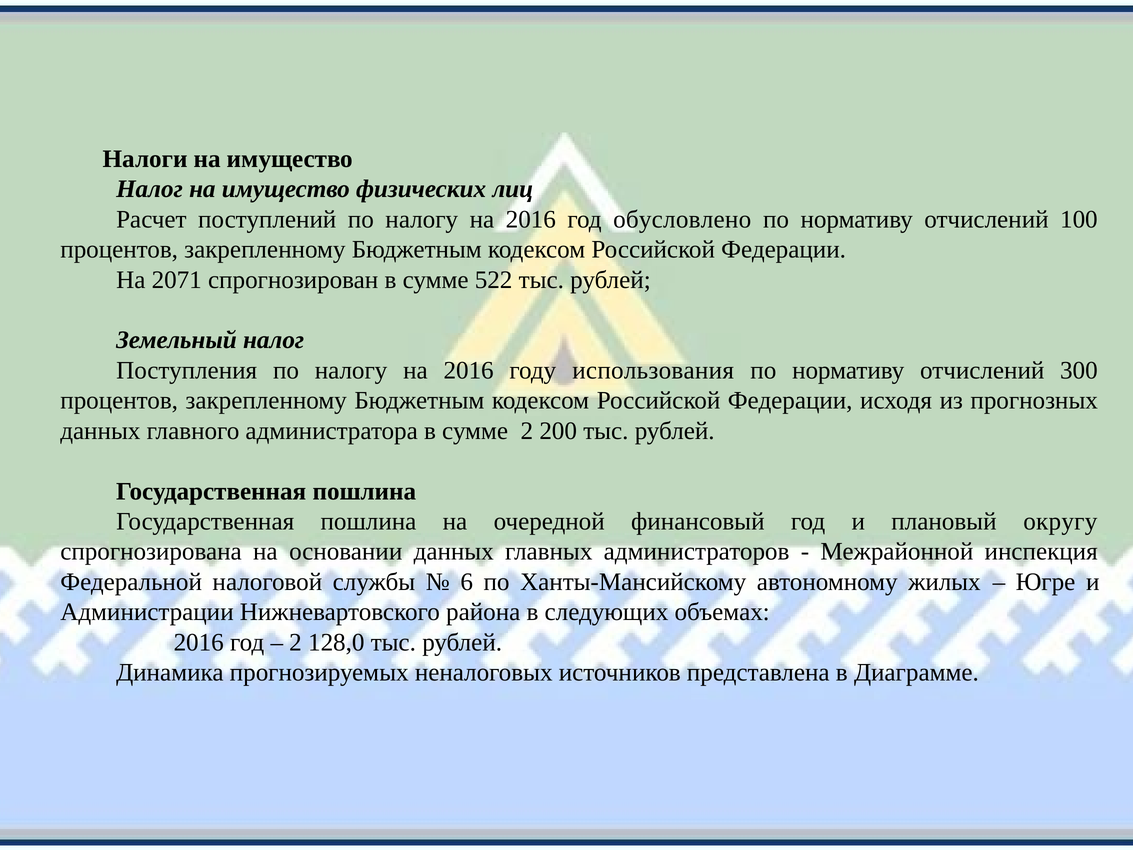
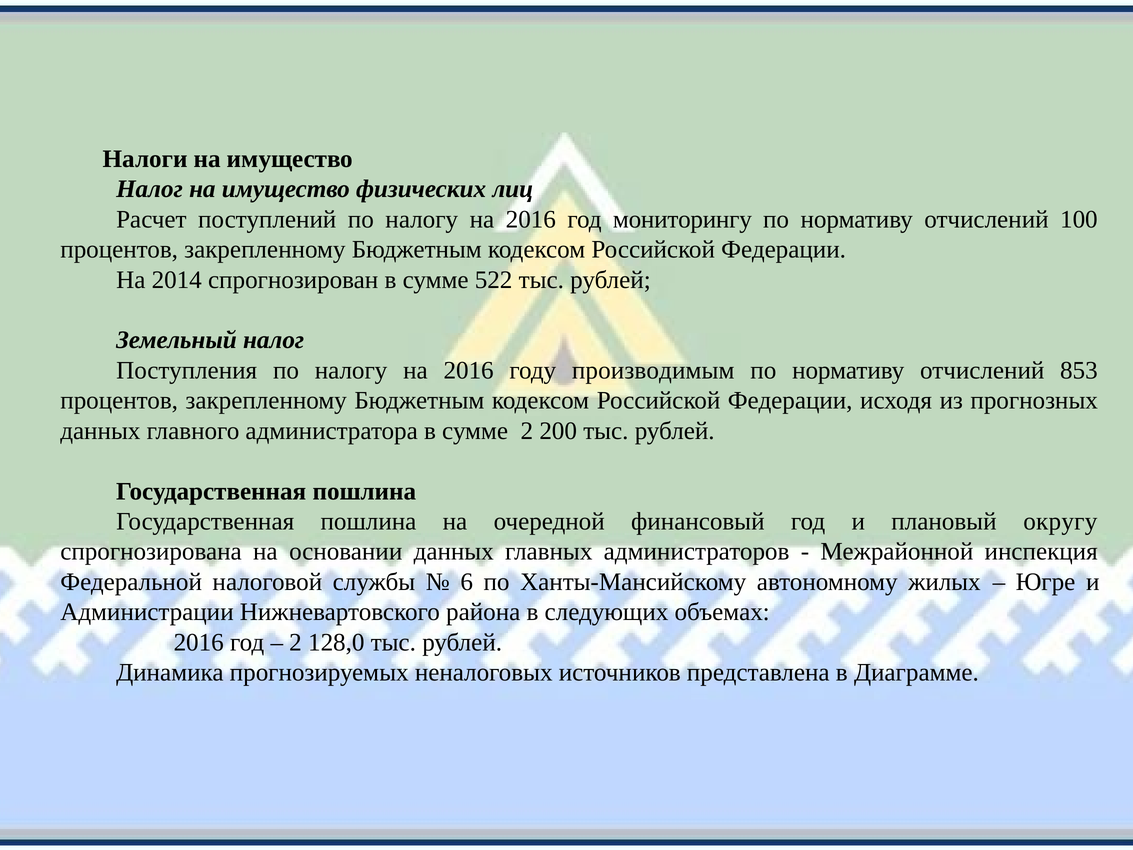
обусловлено: обусловлено -> мониторингу (682, 219)
2071: 2071 -> 2014 (177, 280)
использования: использования -> производимым (653, 370)
300: 300 -> 853 (1079, 370)
